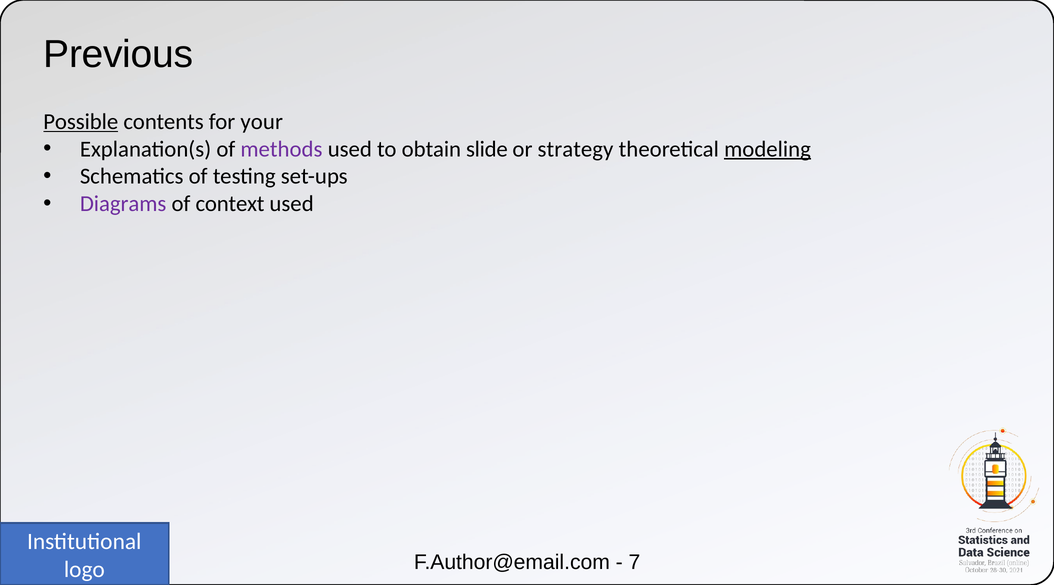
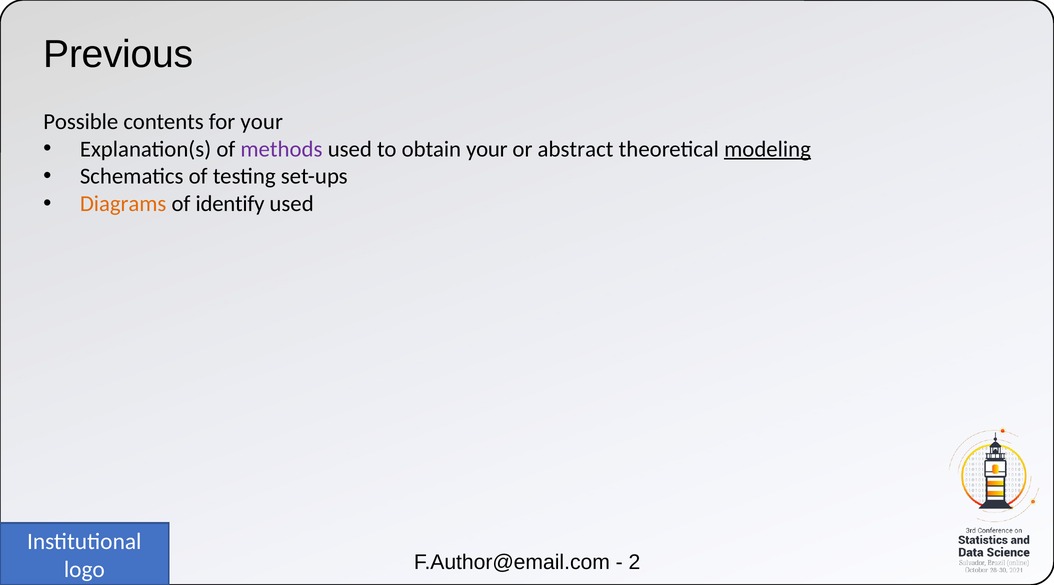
Possible underline: present -> none (81, 122)
obtain slide: slide -> your (487, 149)
strategy: strategy -> abstract (576, 149)
Diagrams colour: purple -> orange (123, 204)
context: context -> identify (230, 204)
7: 7 -> 2 (634, 563)
